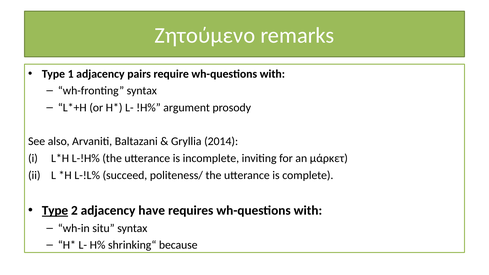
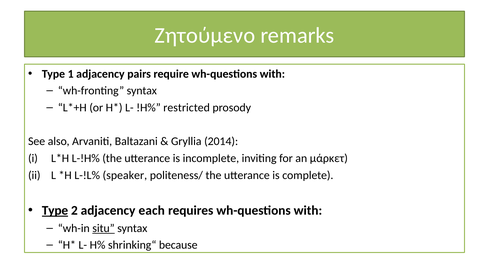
argument: argument -> restricted (187, 108)
succeed: succeed -> speaker (125, 175)
have: have -> each (152, 211)
situ underline: none -> present (103, 228)
